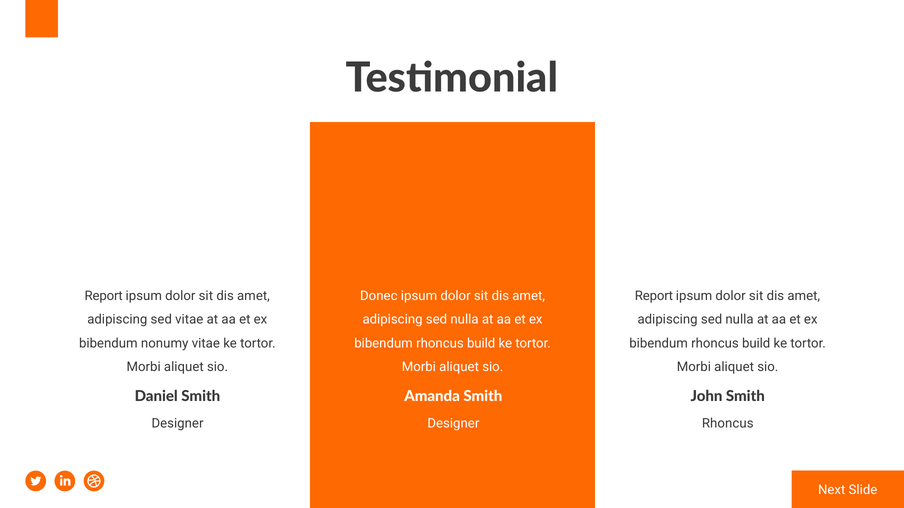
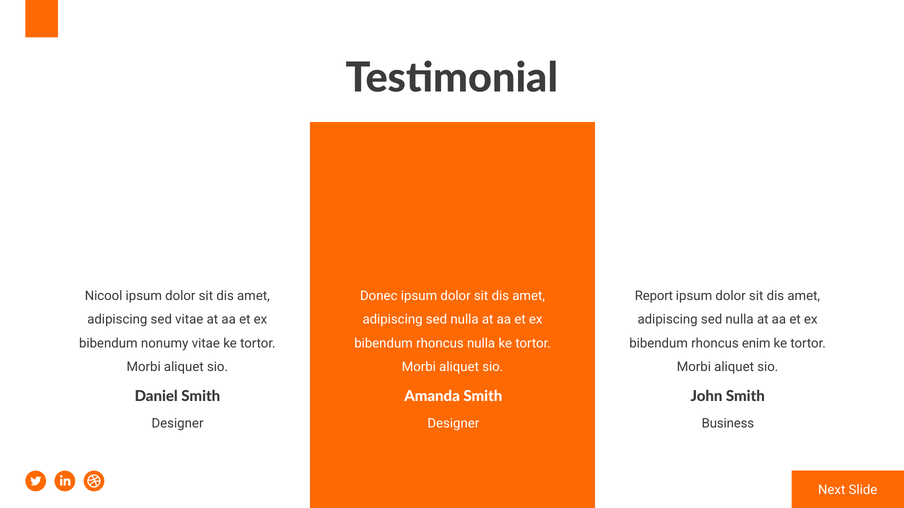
Report: Report -> Nicool (104, 296)
build: build -> nulla (481, 344)
build: build -> enim (756, 344)
Rhoncus: Rhoncus -> Business (728, 424)
